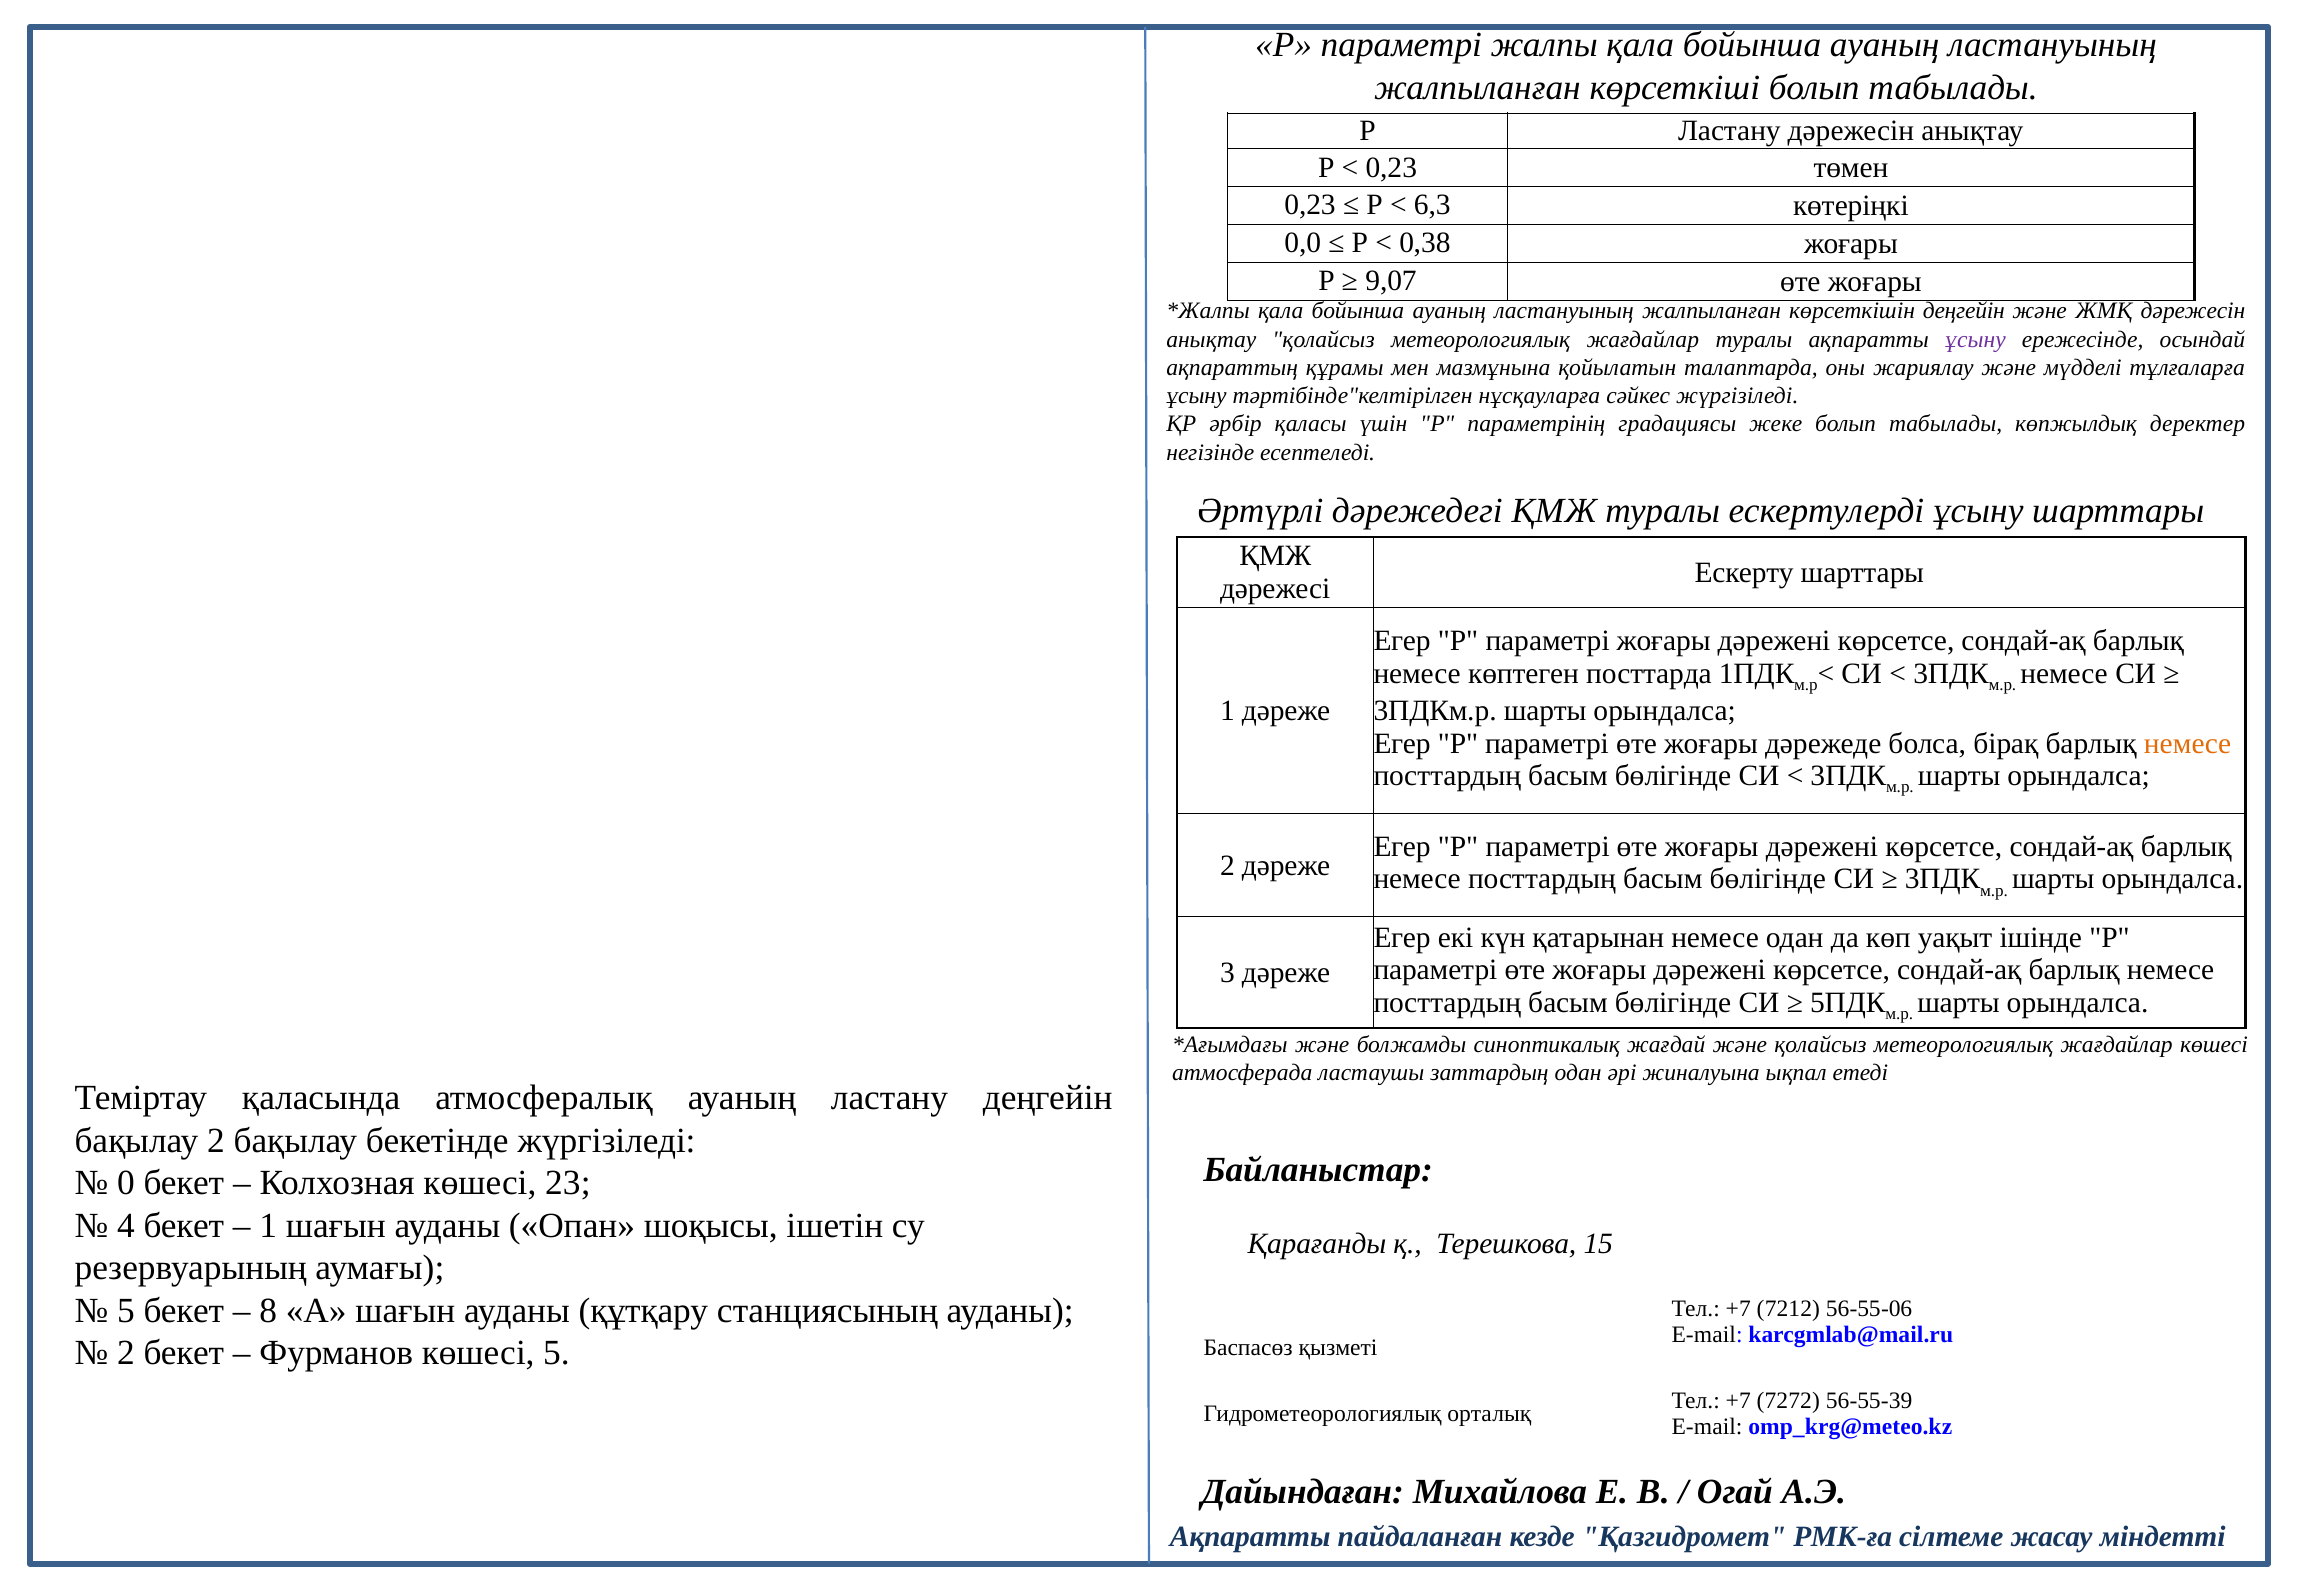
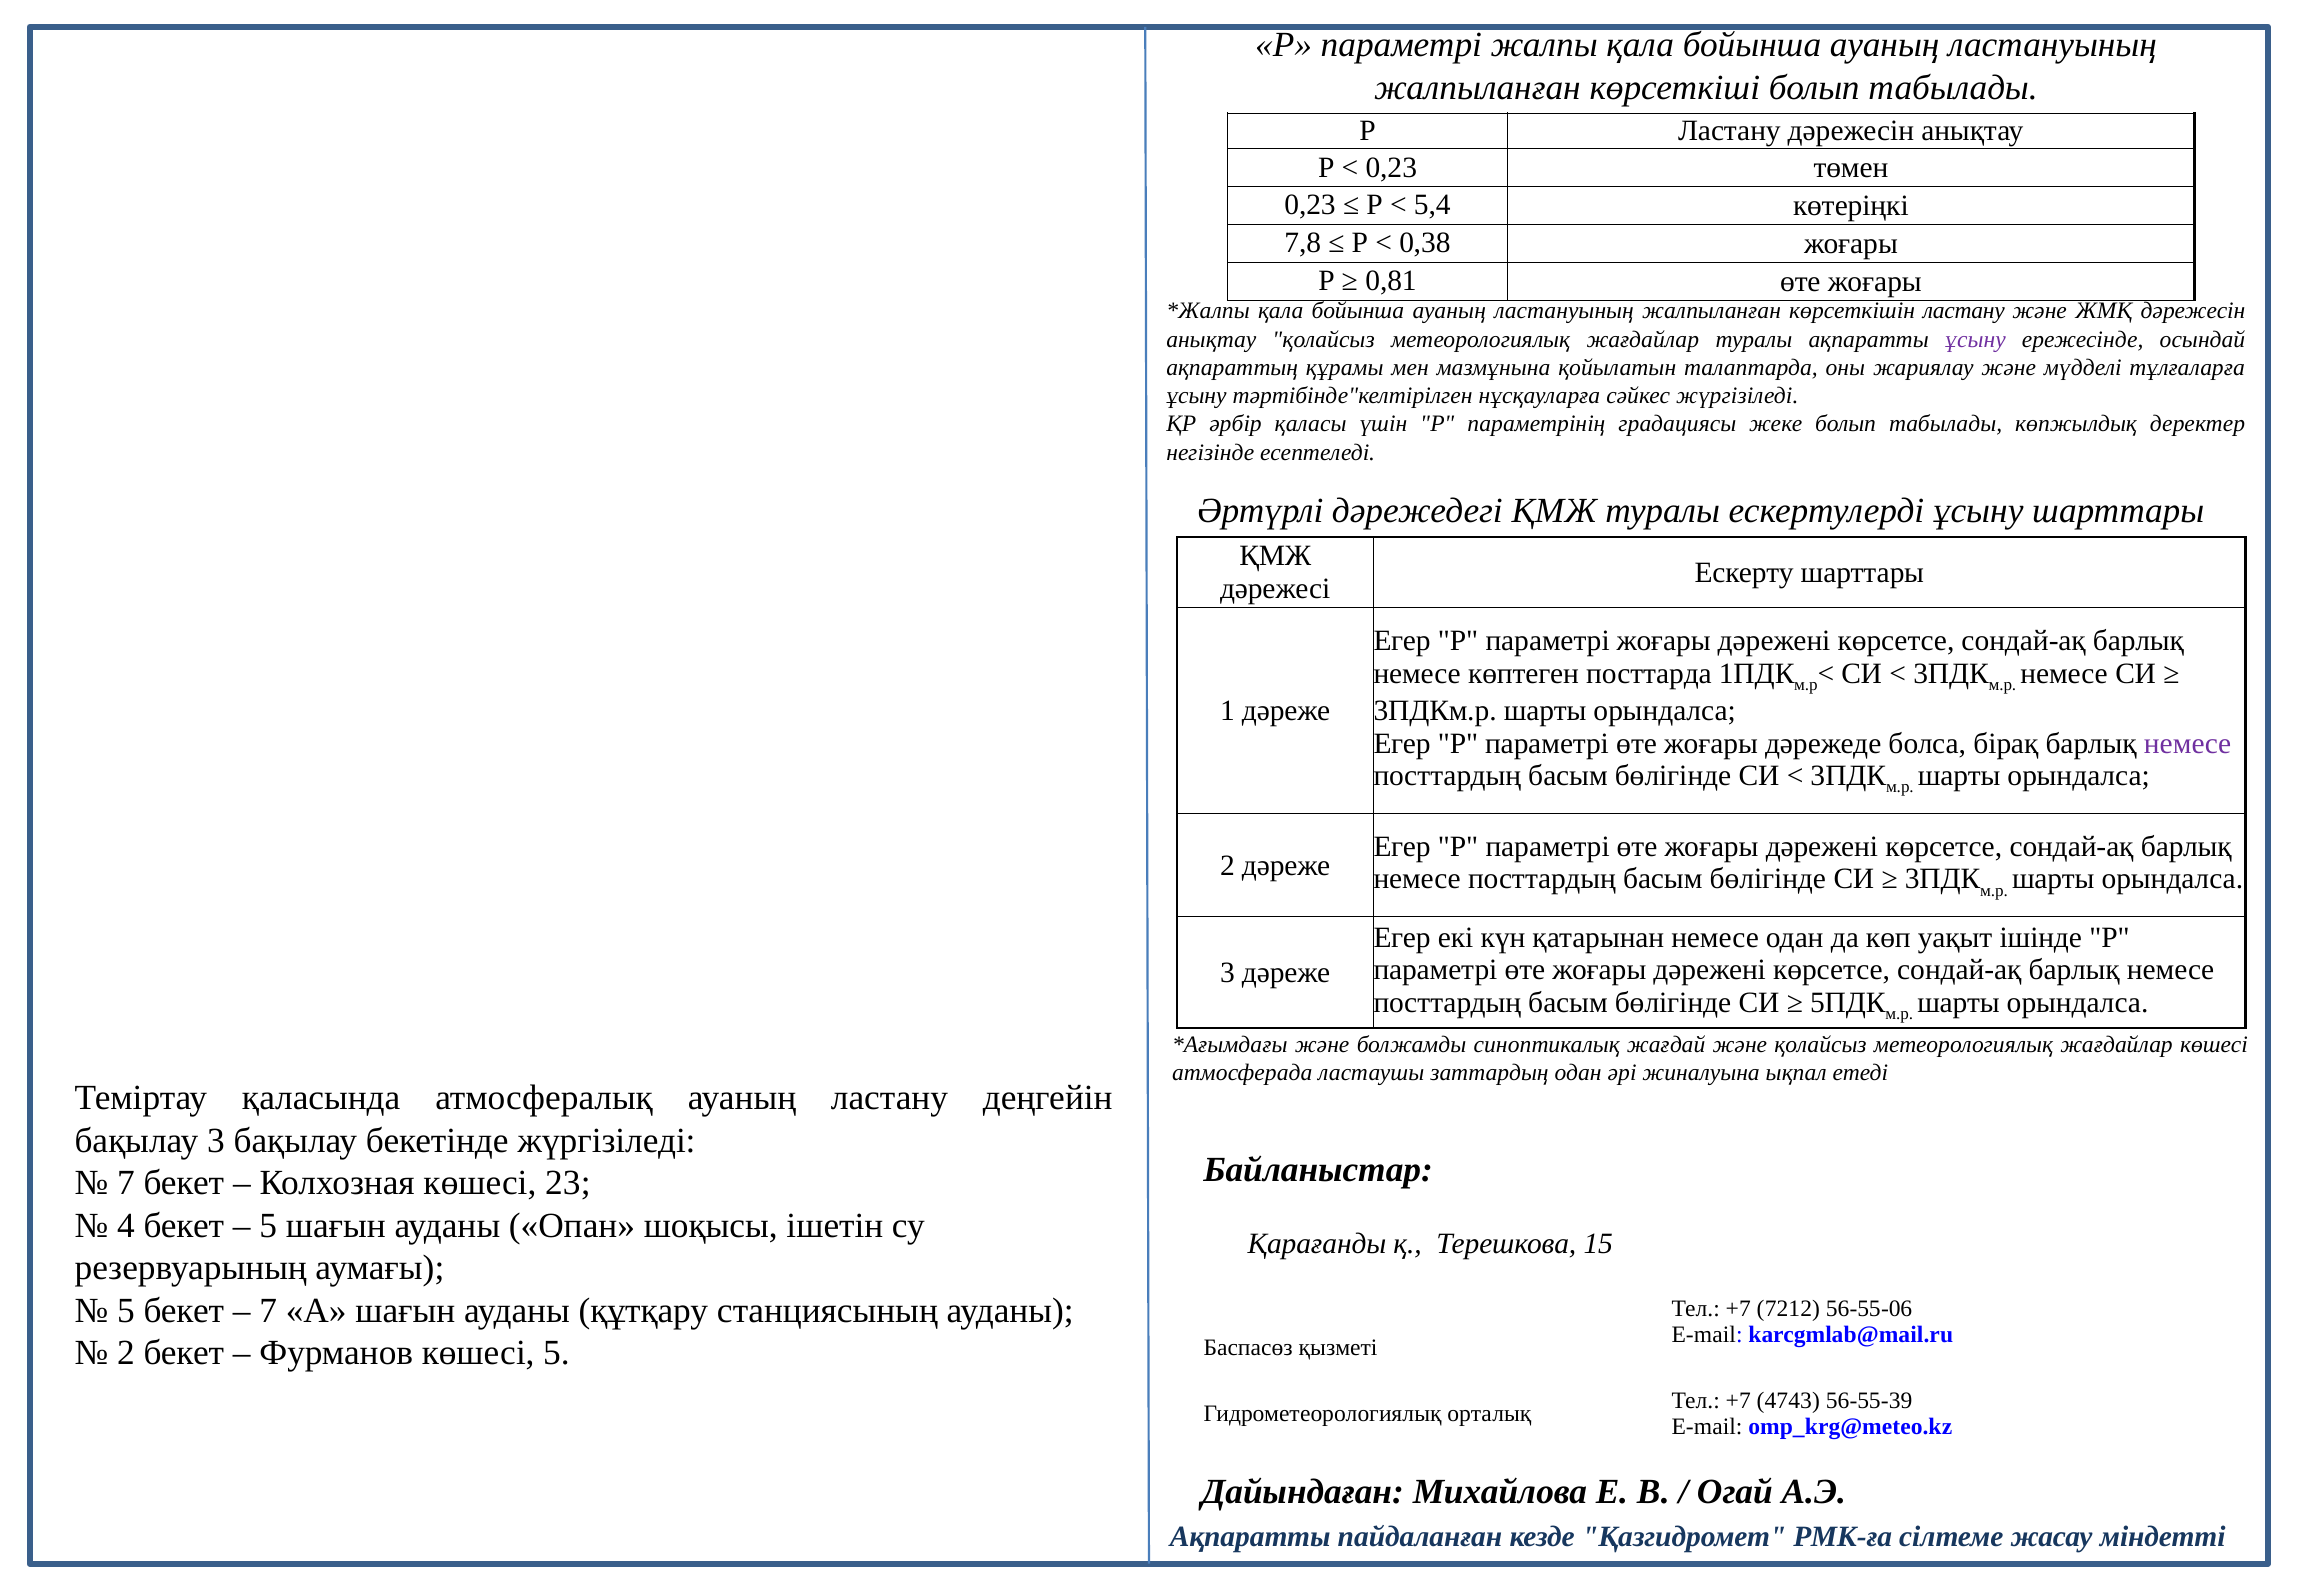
6,3: 6,3 -> 5,4 (1432, 205)
0,0: 0,0 -> 7,8 (1303, 243)
9,07: 9,07 -> 0,81 (1391, 281)
көрсеткішін деңгейін: деңгейін -> ластану (1964, 311)
немесе colour: orange -> purple (2188, 743)
бақылау 2: 2 -> 3 (216, 1141)
0: 0 -> 7 (126, 1183)
1: 1 -> 5 (268, 1225)
8: 8 -> 7 (268, 1310)
7272: 7272 -> 4743 (1788, 1400)
